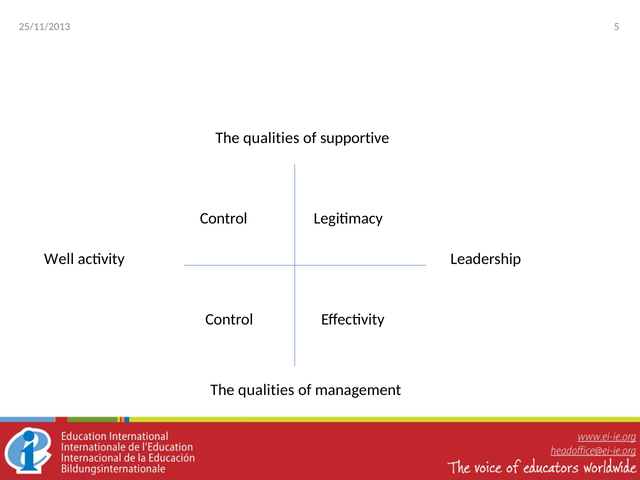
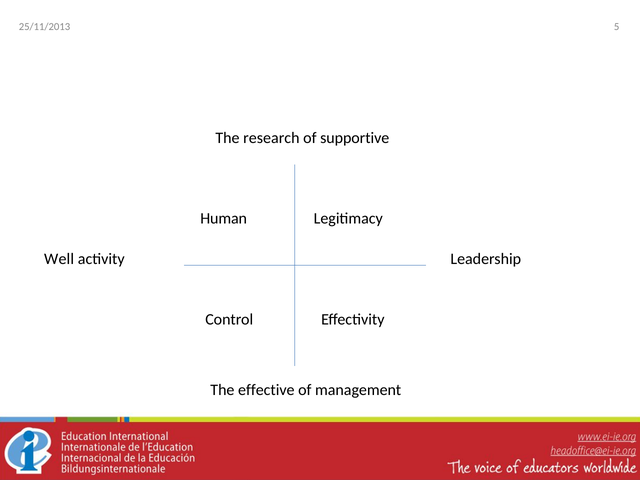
qualities: qualities -> research (271, 138)
Control: Control -> Human (224, 219)
qualities: qualities -> effective (266, 390)
